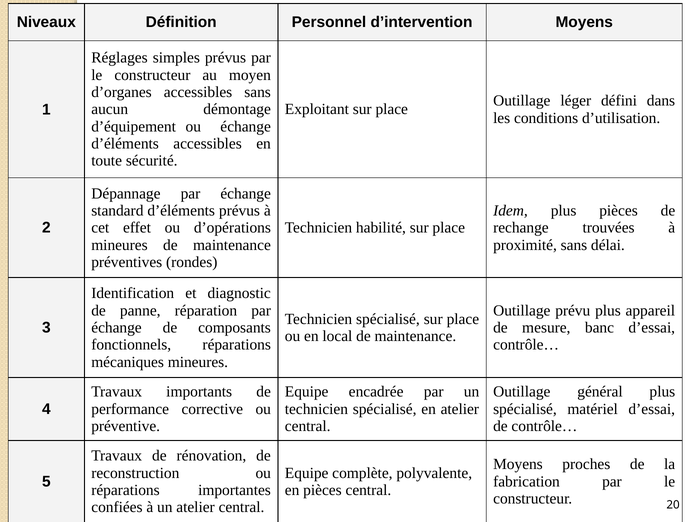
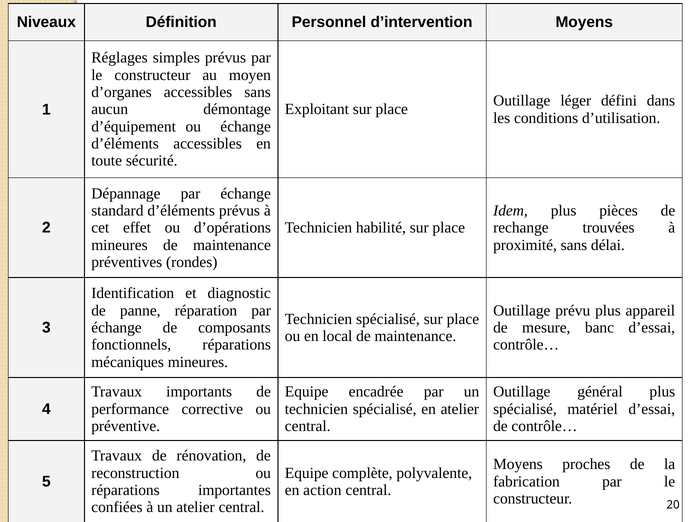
en pièces: pièces -> action (322, 490)
